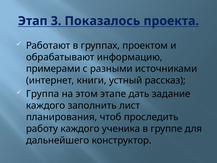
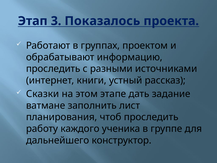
примерами: примерами -> проследить (53, 69)
Группа: Группа -> Сказки (43, 94)
каждого: каждого -> ватмане (46, 105)
